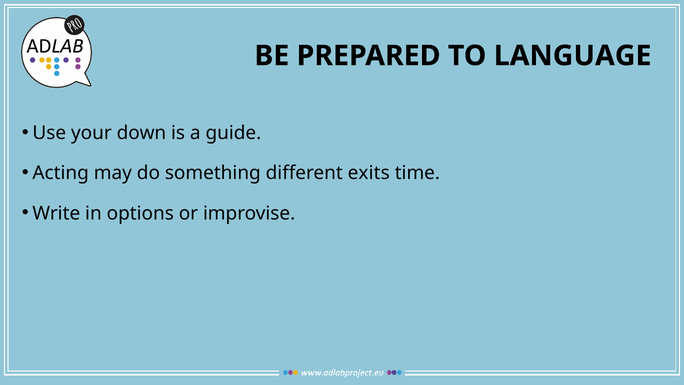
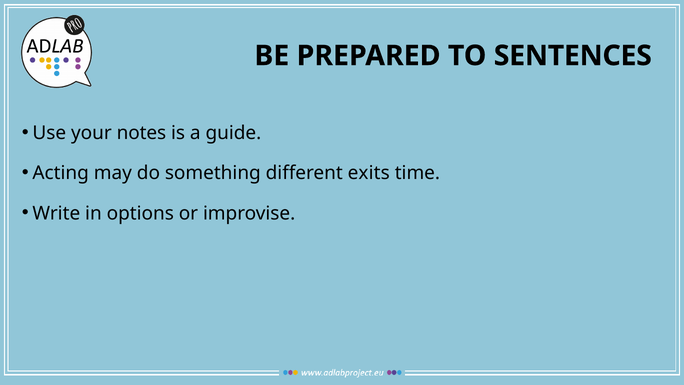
LANGUAGE: LANGUAGE -> SENTENCES (573, 56)
down: down -> notes (141, 133)
